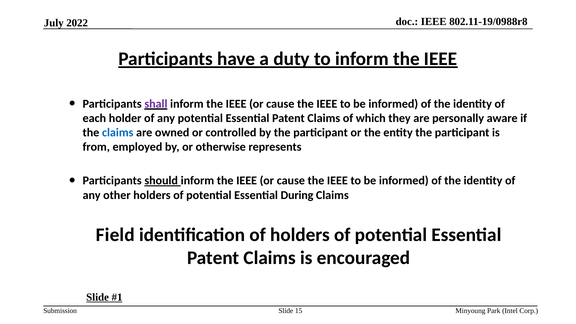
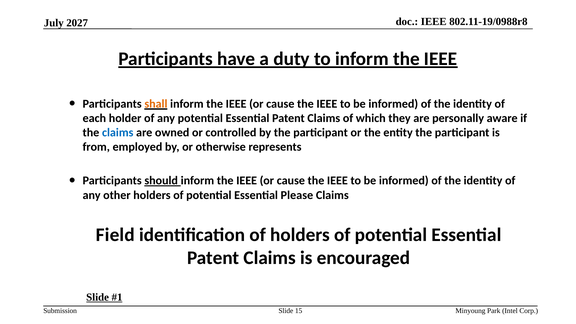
2022: 2022 -> 2027 (77, 23)
shall colour: purple -> orange (156, 104)
During: During -> Please (297, 195)
